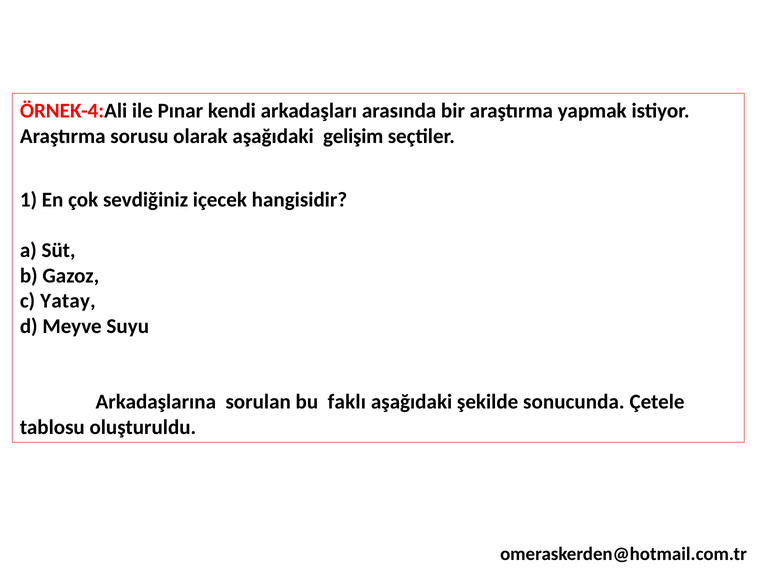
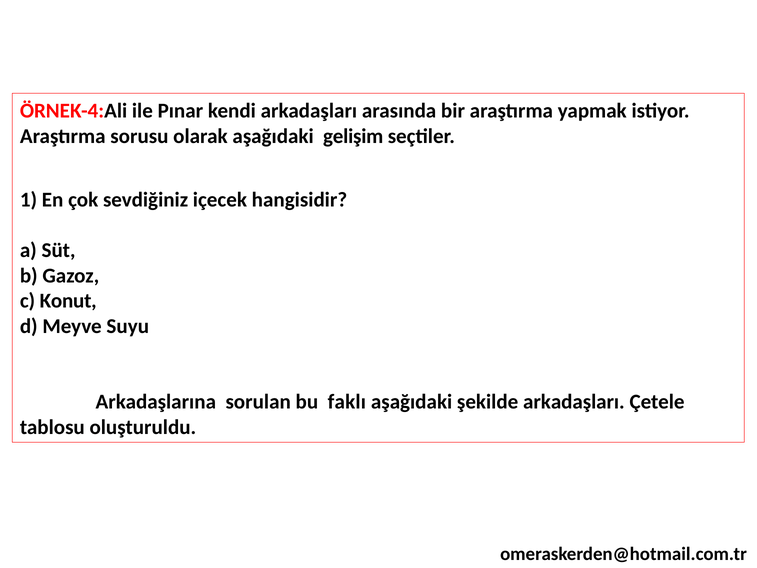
Yatay: Yatay -> Konut (68, 301)
şekilde sonucunda: sonucunda -> arkadaşları (574, 402)
